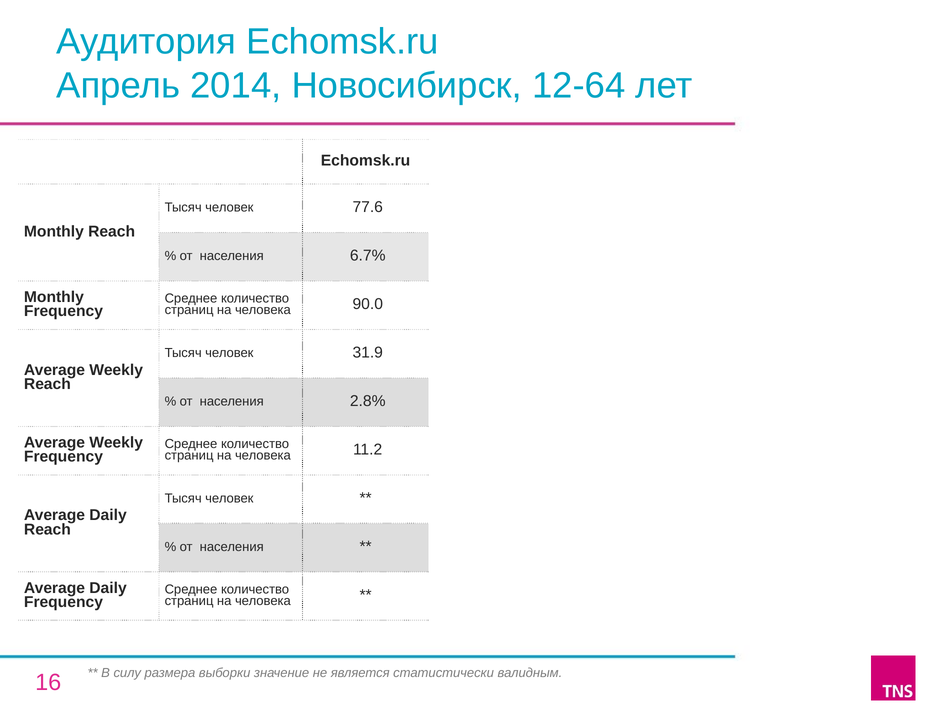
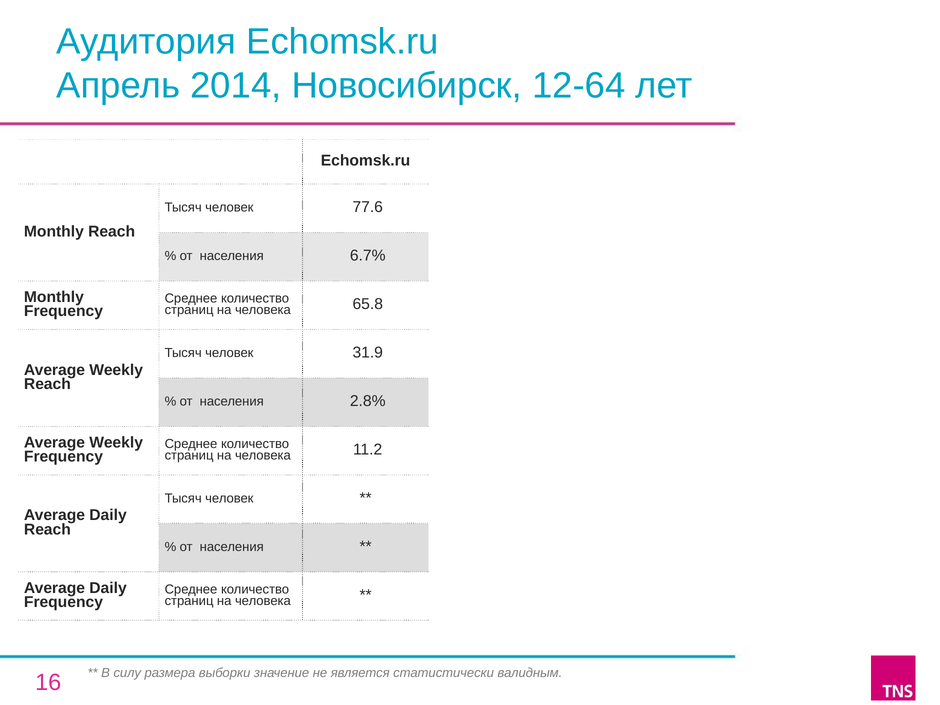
90.0: 90.0 -> 65.8 (368, 304)
